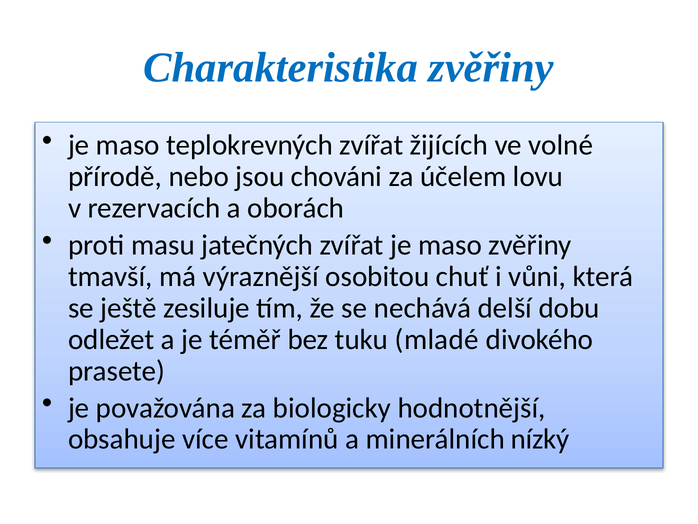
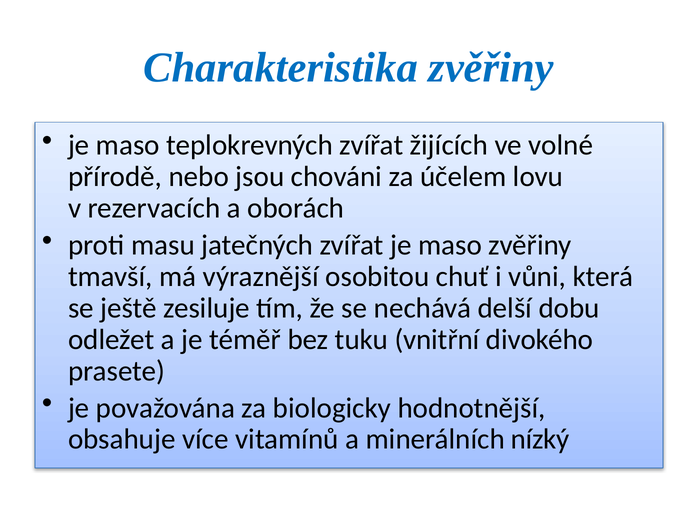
mladé: mladé -> vnitřní (437, 339)
